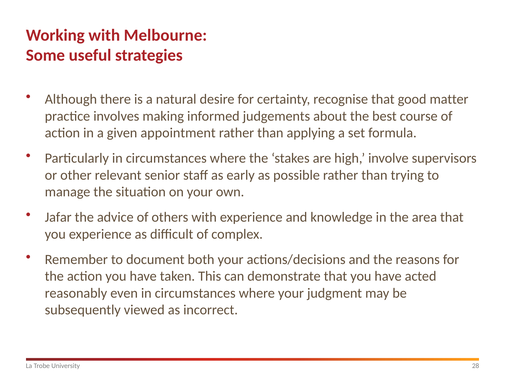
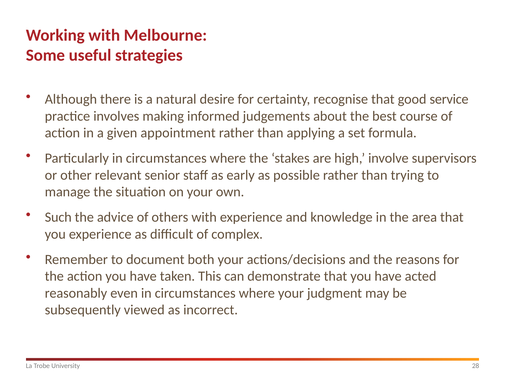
matter: matter -> service (449, 99)
Jafar: Jafar -> Such (58, 217)
